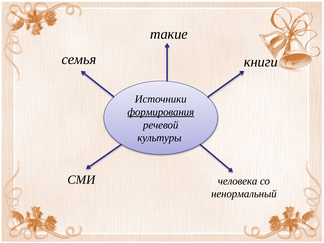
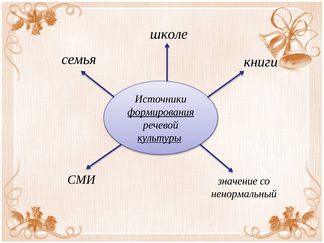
такие: такие -> школе (169, 34)
культуры underline: none -> present (159, 138)
человека: человека -> значение (238, 181)
